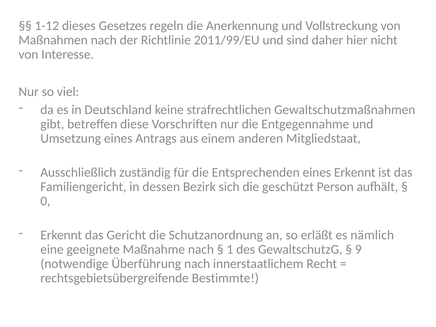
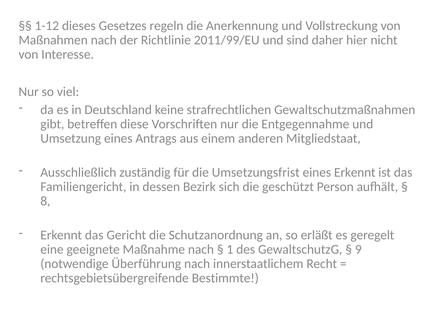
Entsprechenden: Entsprechenden -> Umsetzungsfrist (256, 172)
0: 0 -> 8 (45, 201)
nämlich: nämlich -> geregelt (372, 235)
